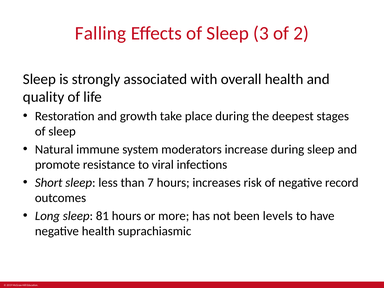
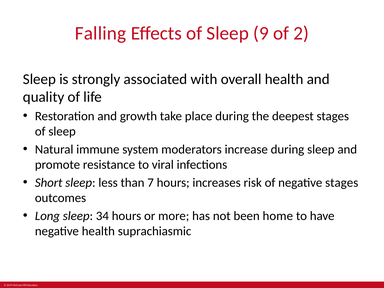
3: 3 -> 9 (261, 33)
negative record: record -> stages (342, 183)
81: 81 -> 34 (102, 216)
levels: levels -> home (278, 216)
